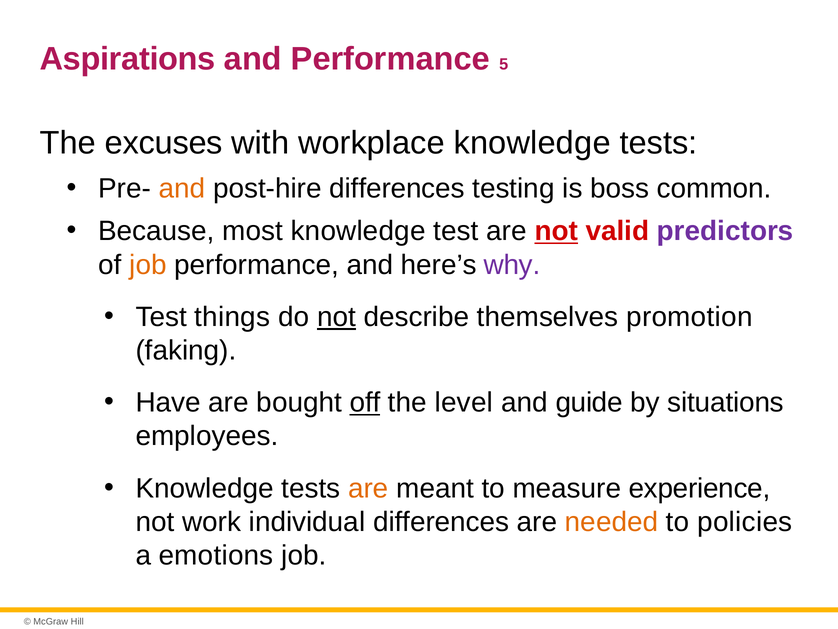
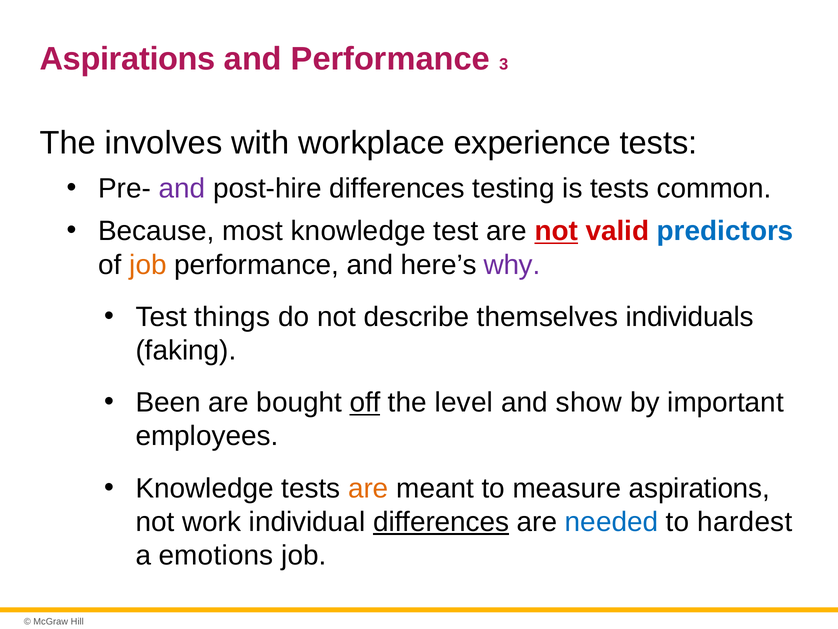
5: 5 -> 3 (504, 64)
excuses: excuses -> involves (164, 143)
workplace knowledge: knowledge -> experience (532, 143)
and colour: orange -> purple (182, 188)
is boss: boss -> tests (620, 188)
predictors colour: purple -> blue (725, 231)
not underline: present -> none (336, 317)
promotion: promotion -> individuals (690, 317)
Have: Have -> Been (168, 402)
guide: guide -> show (589, 402)
situations: situations -> important (726, 402)
measure experience: experience -> aspirations (699, 488)
differences underline: none -> present (441, 522)
needed colour: orange -> blue (612, 522)
policies: policies -> hardest (745, 522)
